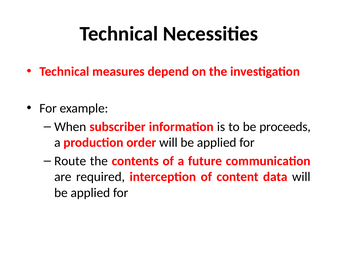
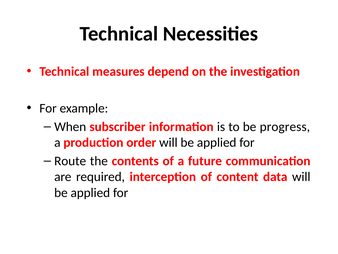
proceeds: proceeds -> progress (285, 127)
